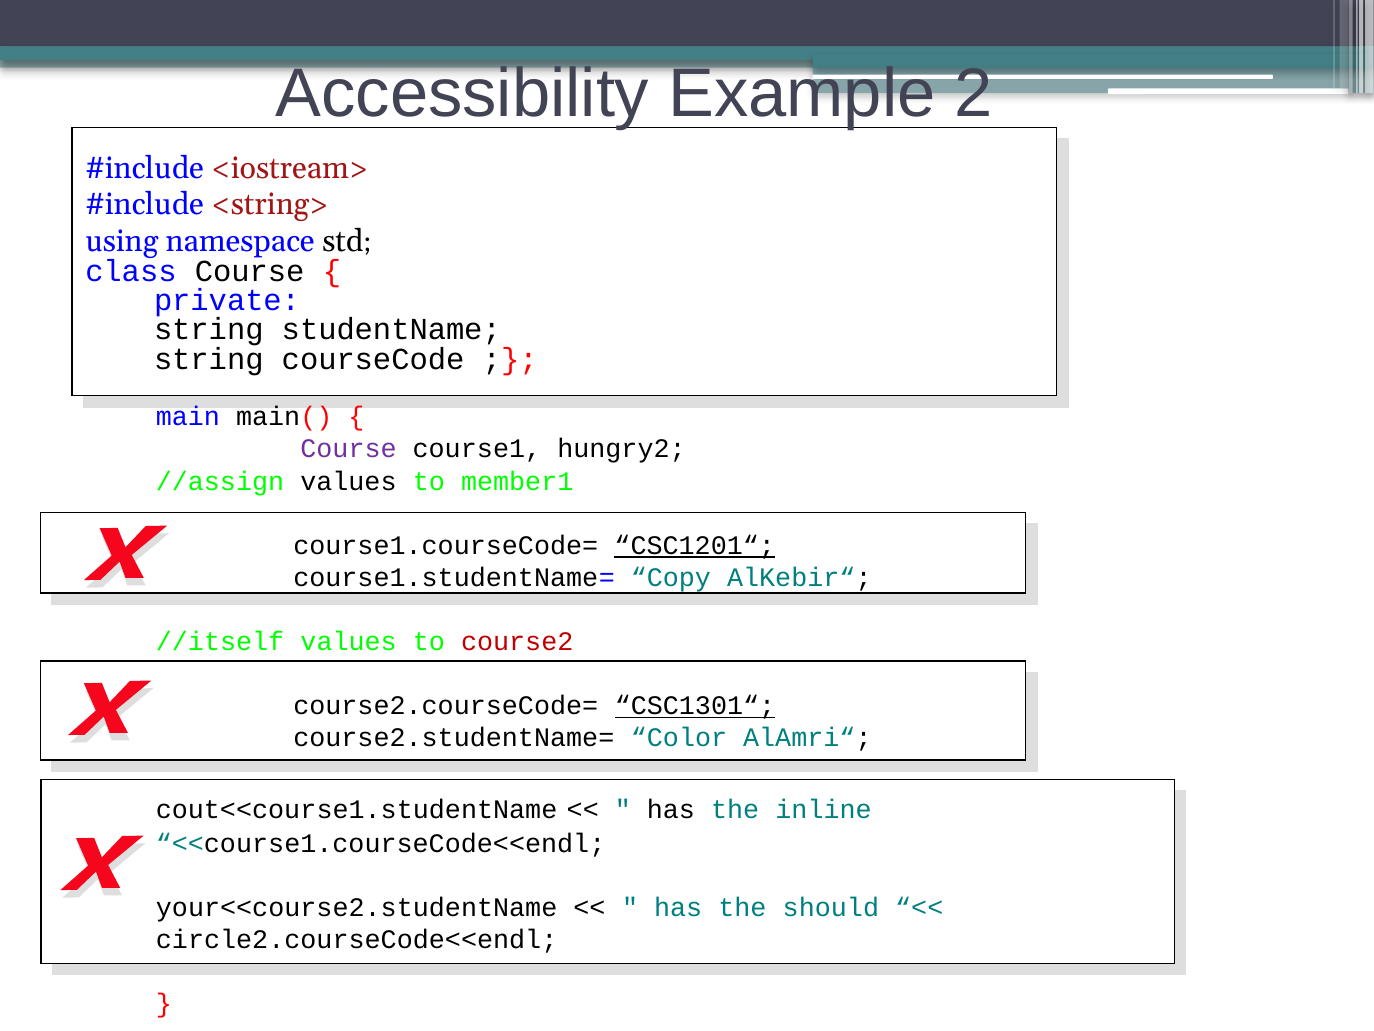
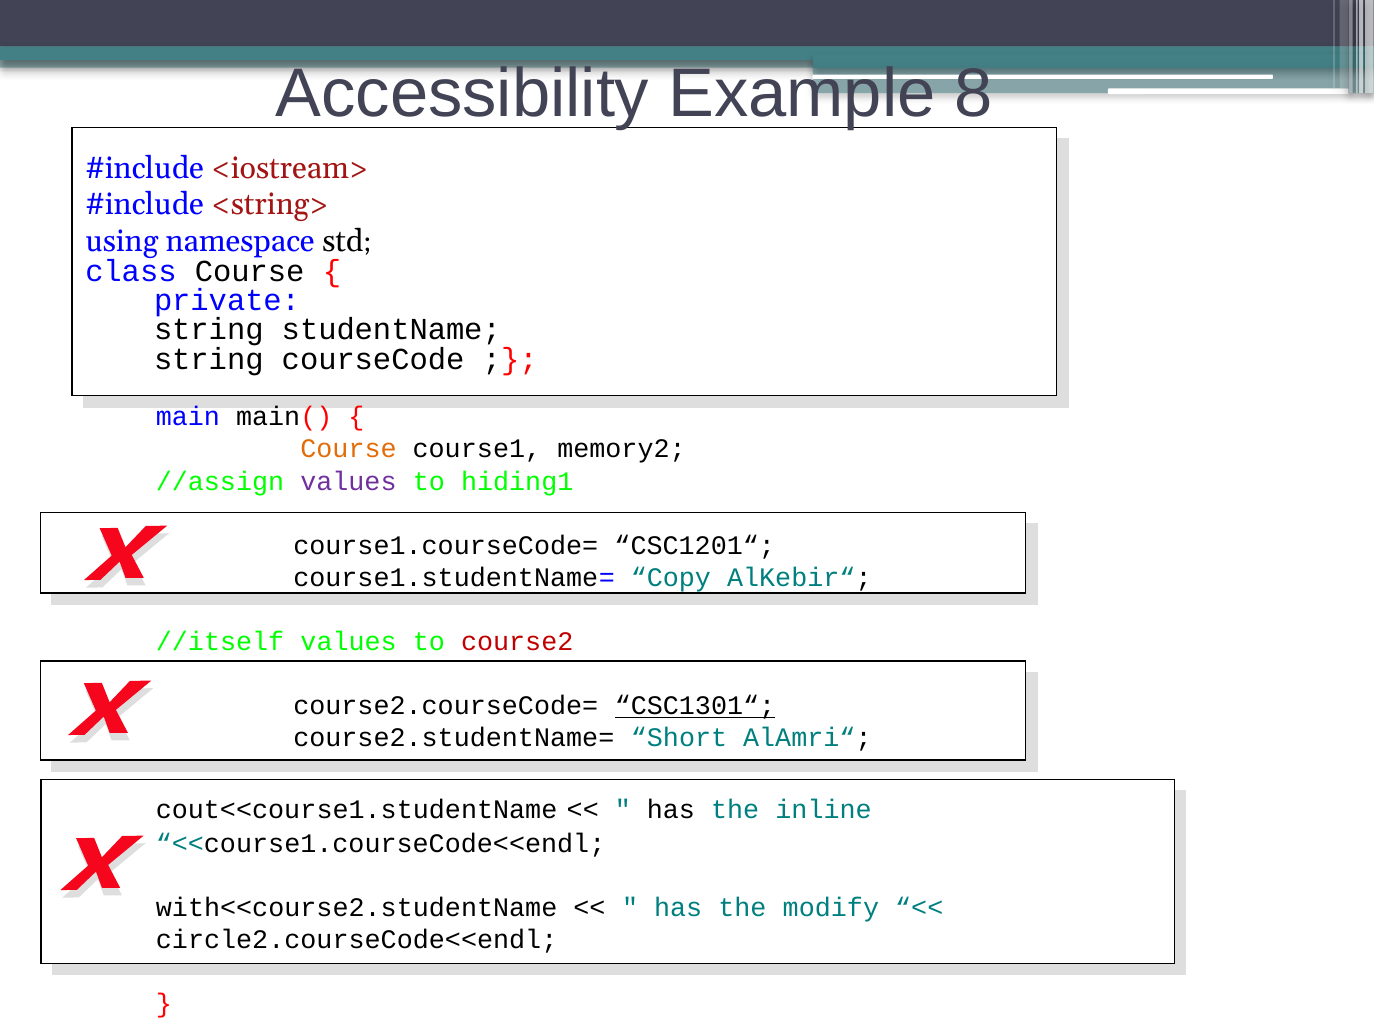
2: 2 -> 8 (974, 94)
Course colour: purple -> orange (349, 449)
hungry2: hungry2 -> memory2 (621, 449)
values colour: black -> purple (348, 481)
member1: member1 -> hiding1 (517, 481)
CSC1201“ underline: present -> none (695, 545)
Color: Color -> Short (679, 738)
your<<course2.studentName: your<<course2.studentName -> with<<course2.studentName (357, 907)
should: should -> modify (831, 907)
